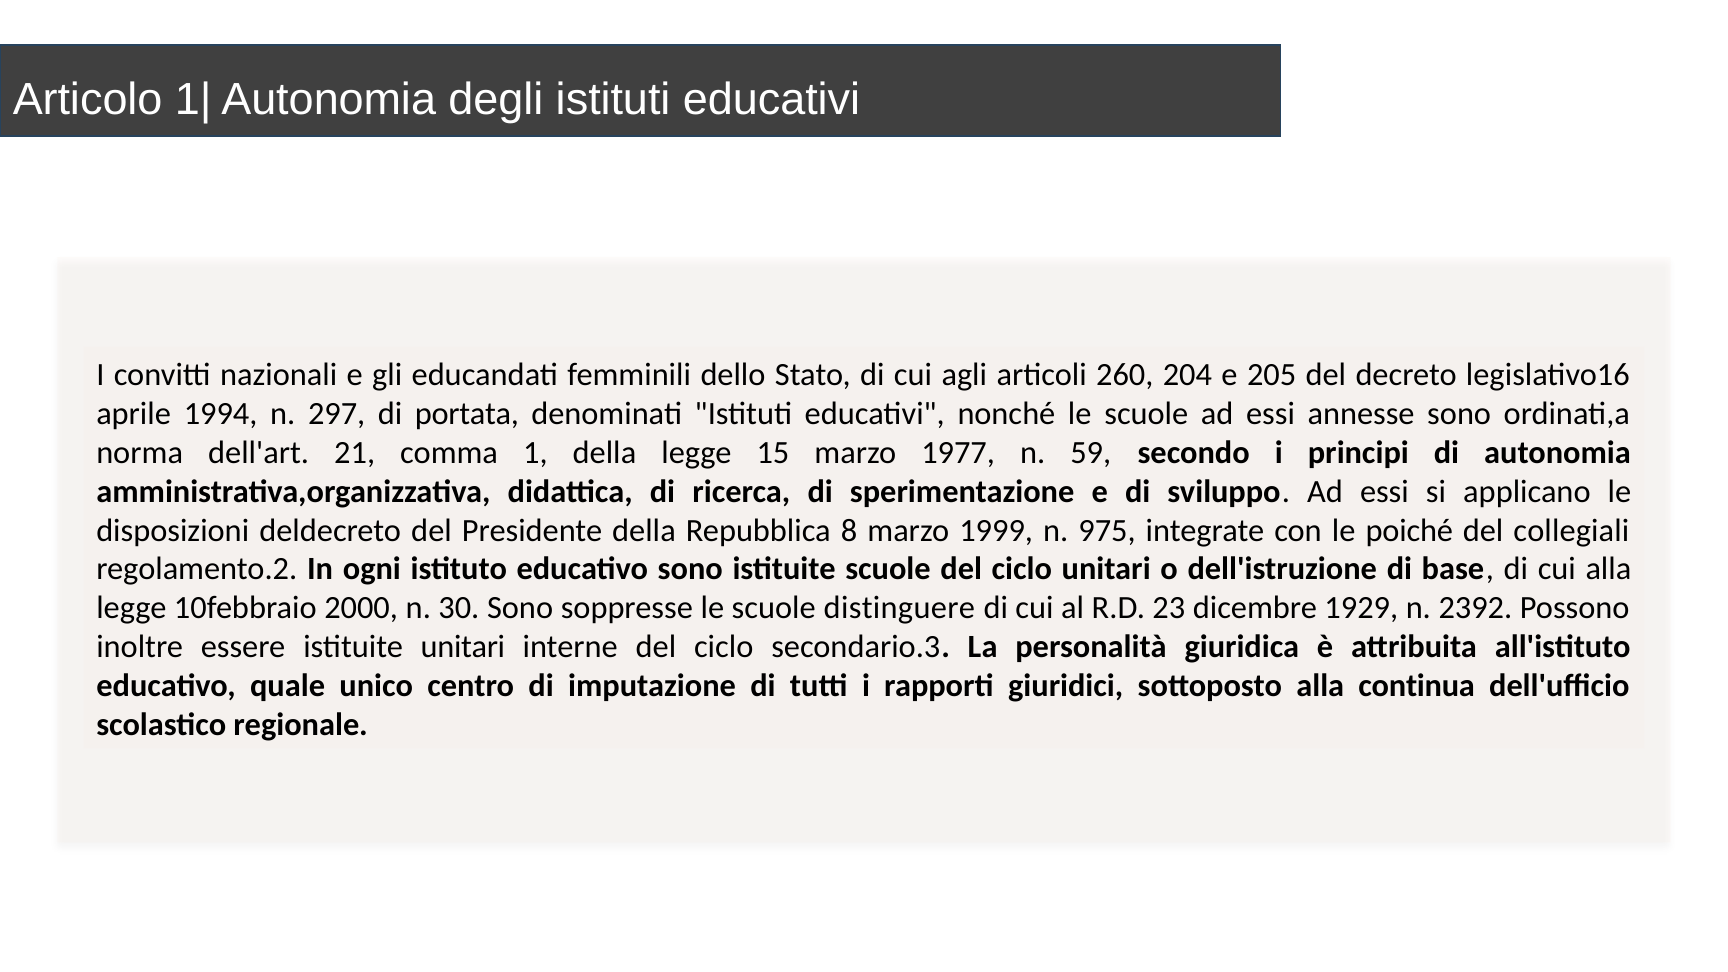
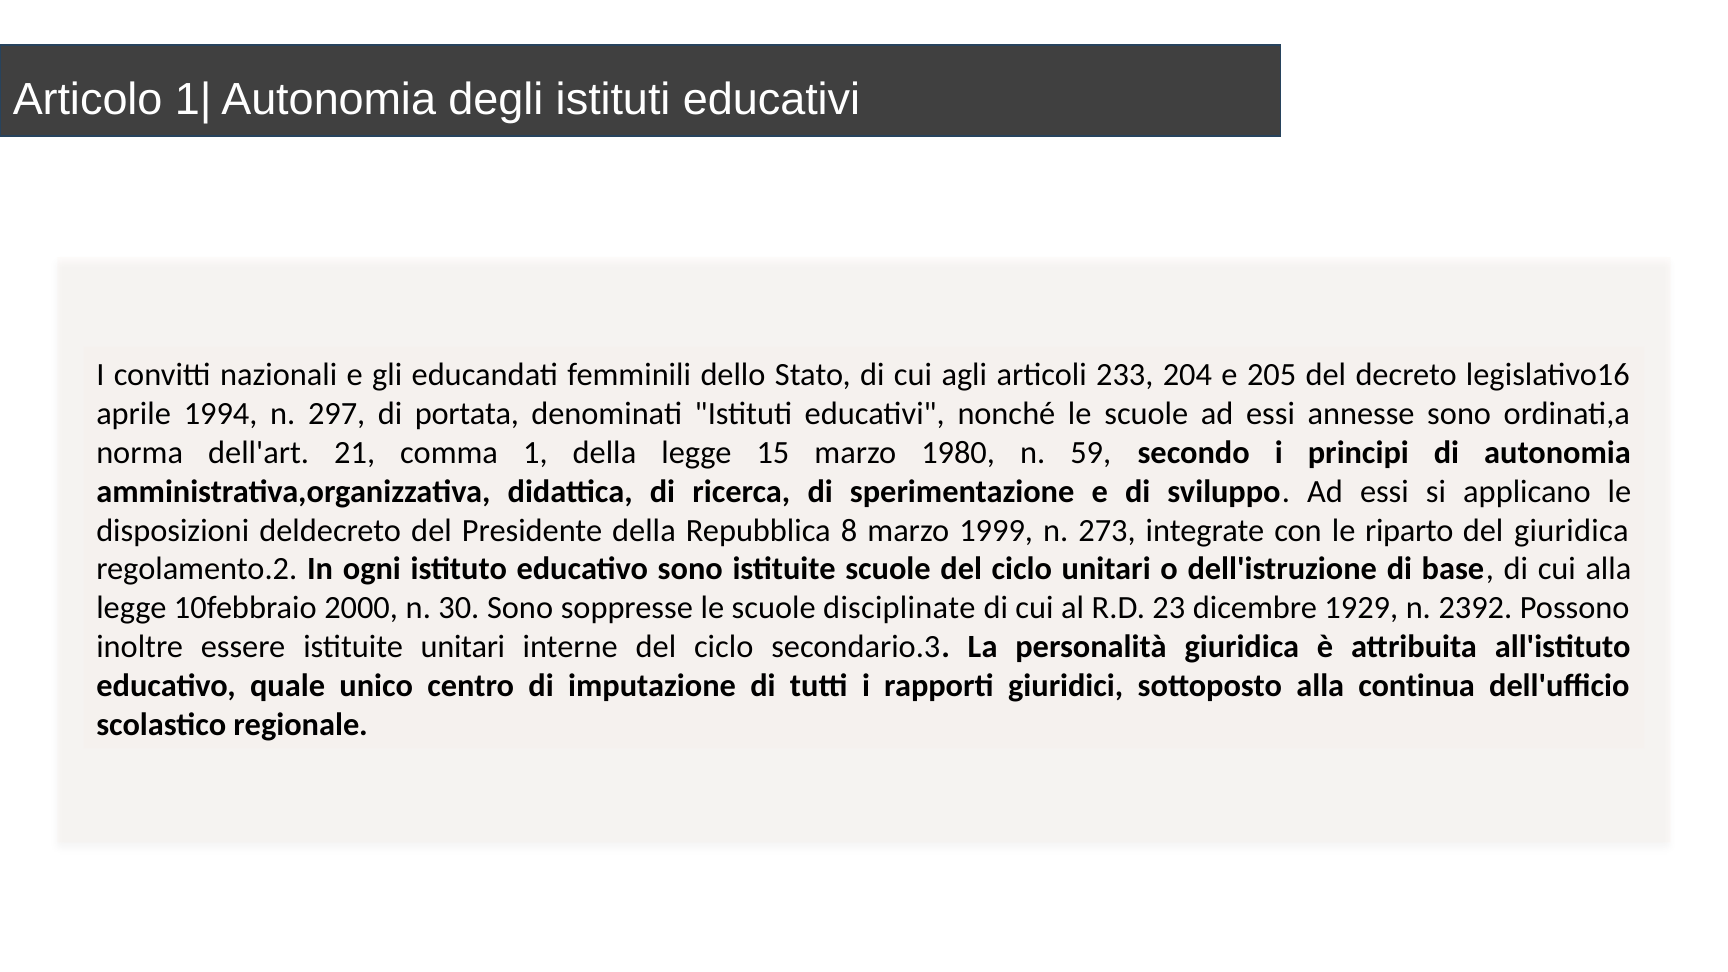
260: 260 -> 233 (1125, 375)
1977: 1977 -> 1980 (958, 453)
975: 975 -> 273 (1107, 530)
poiché: poiché -> riparto (1409, 530)
del collegiali: collegiali -> giuridica (1571, 530)
distinguere: distinguere -> disciplinate (899, 608)
